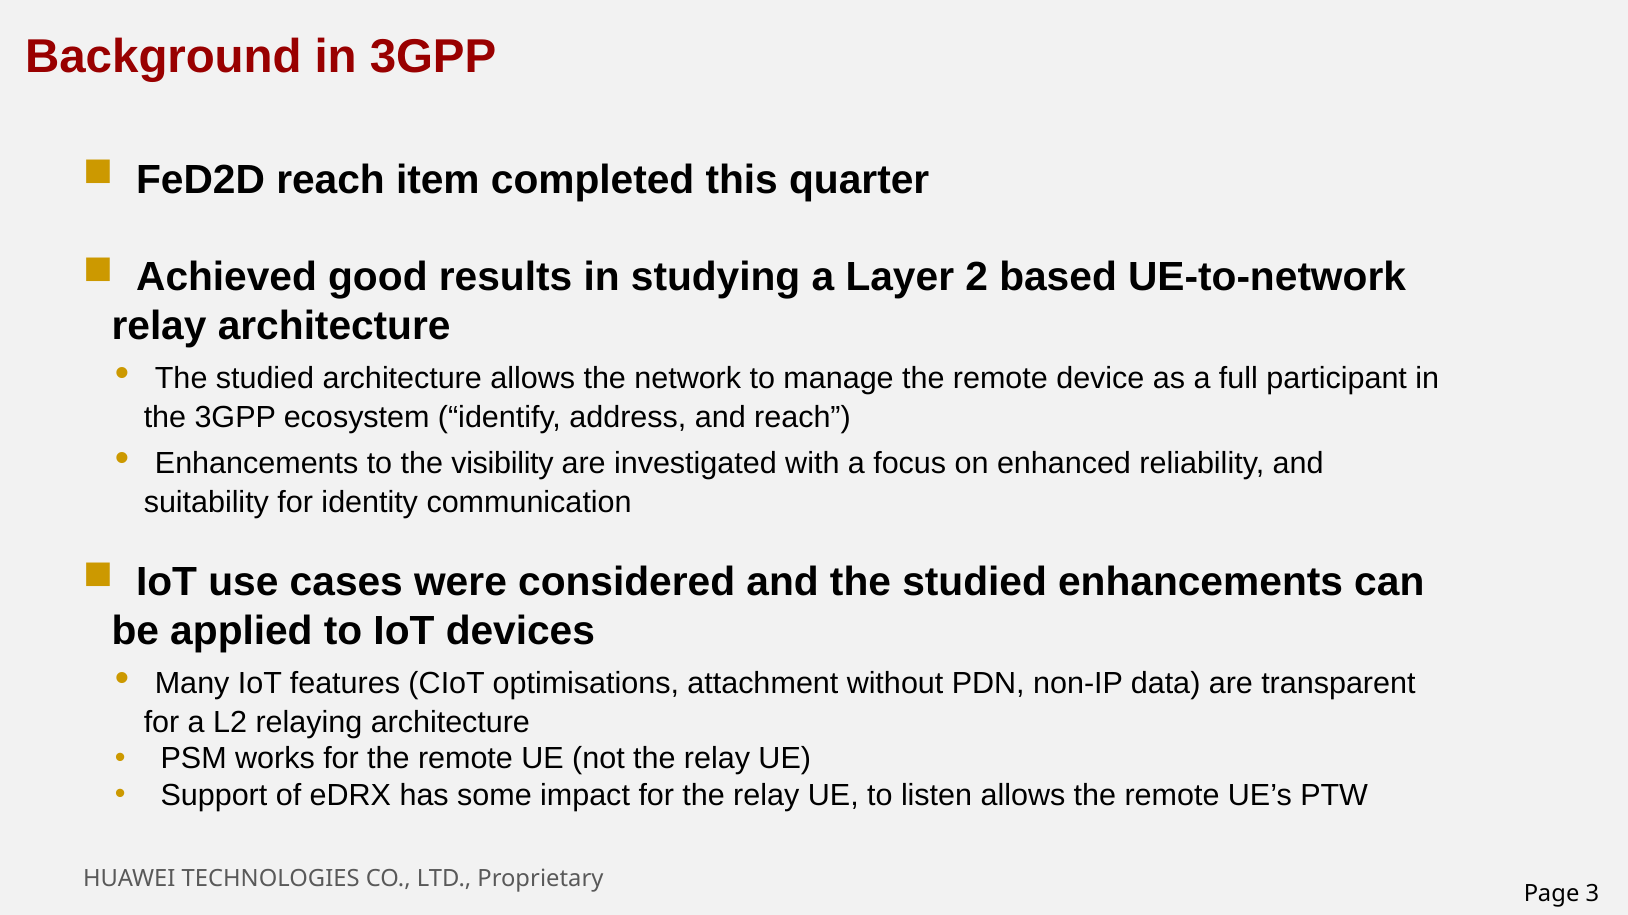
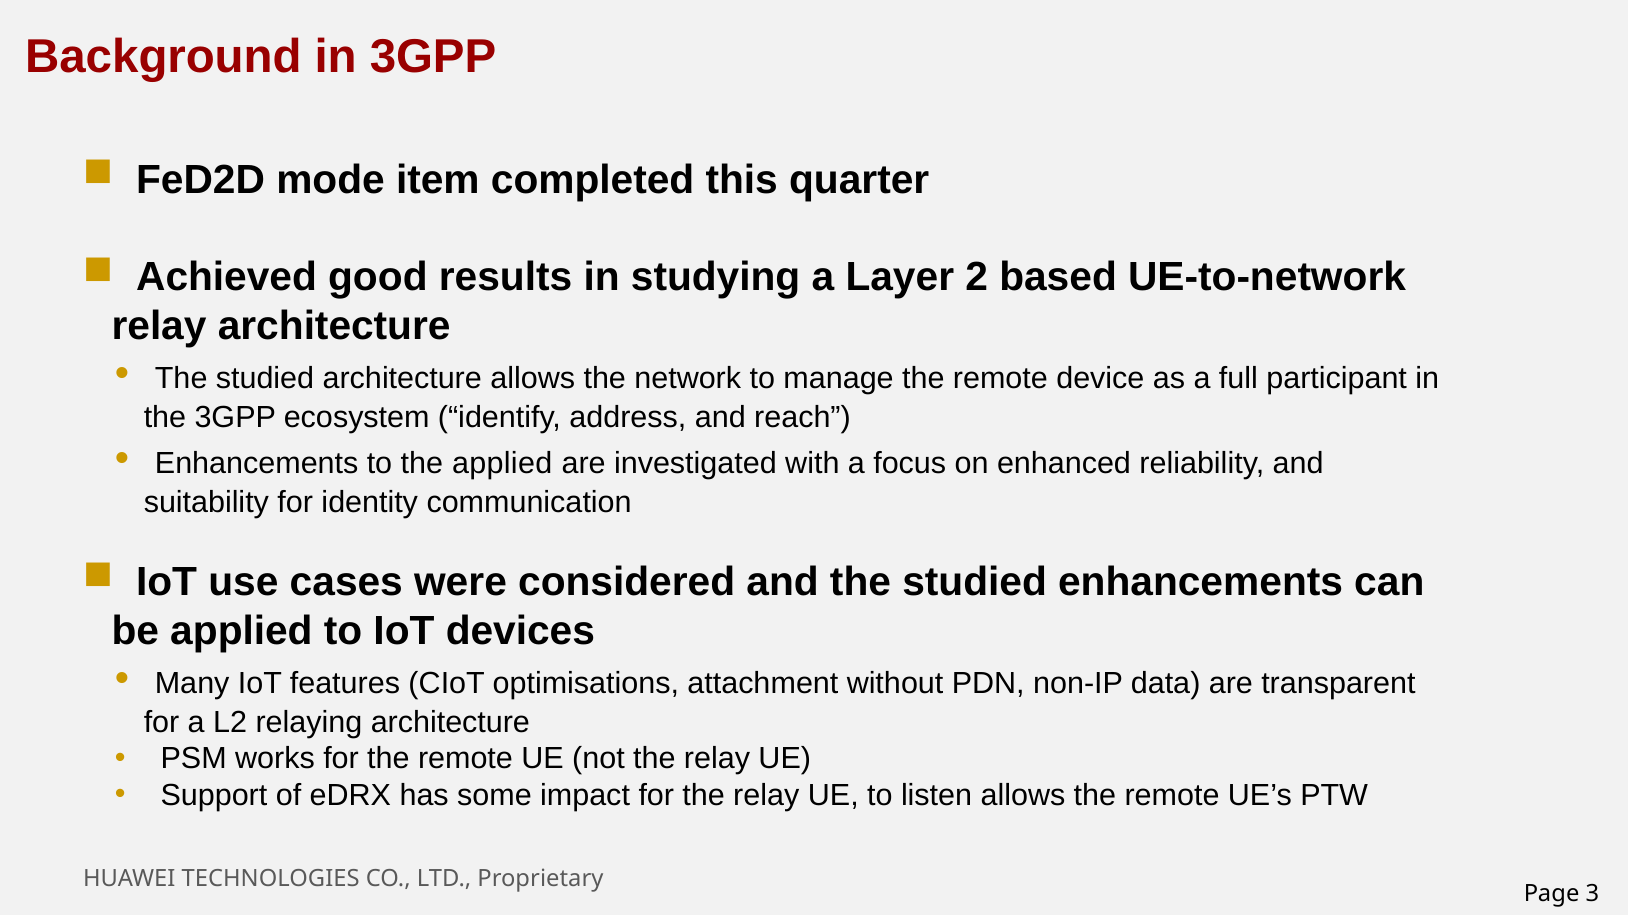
FeD2D reach: reach -> mode (331, 180)
the visibility: visibility -> applied (502, 464)
